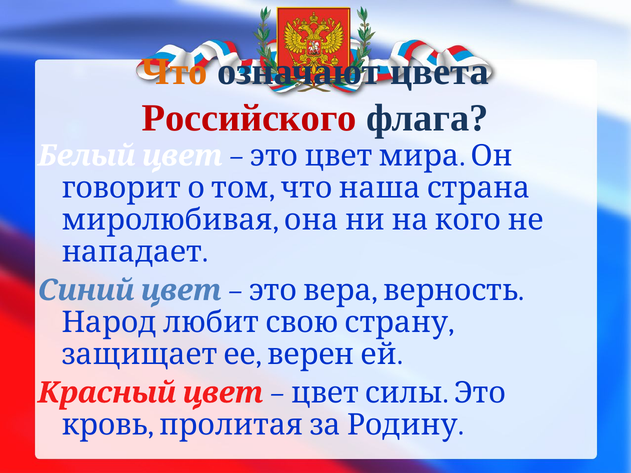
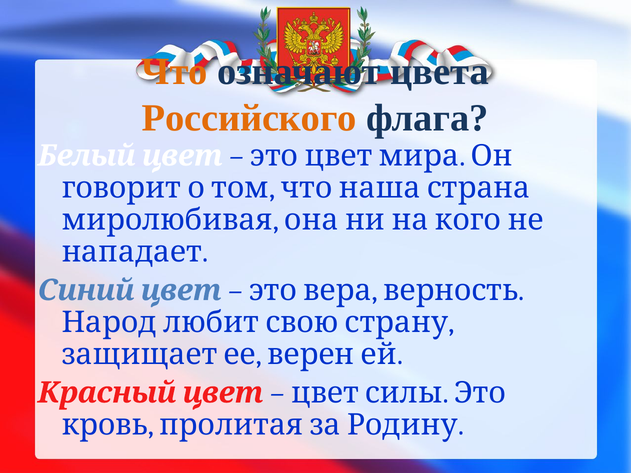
Российского colour: red -> orange (249, 118)
